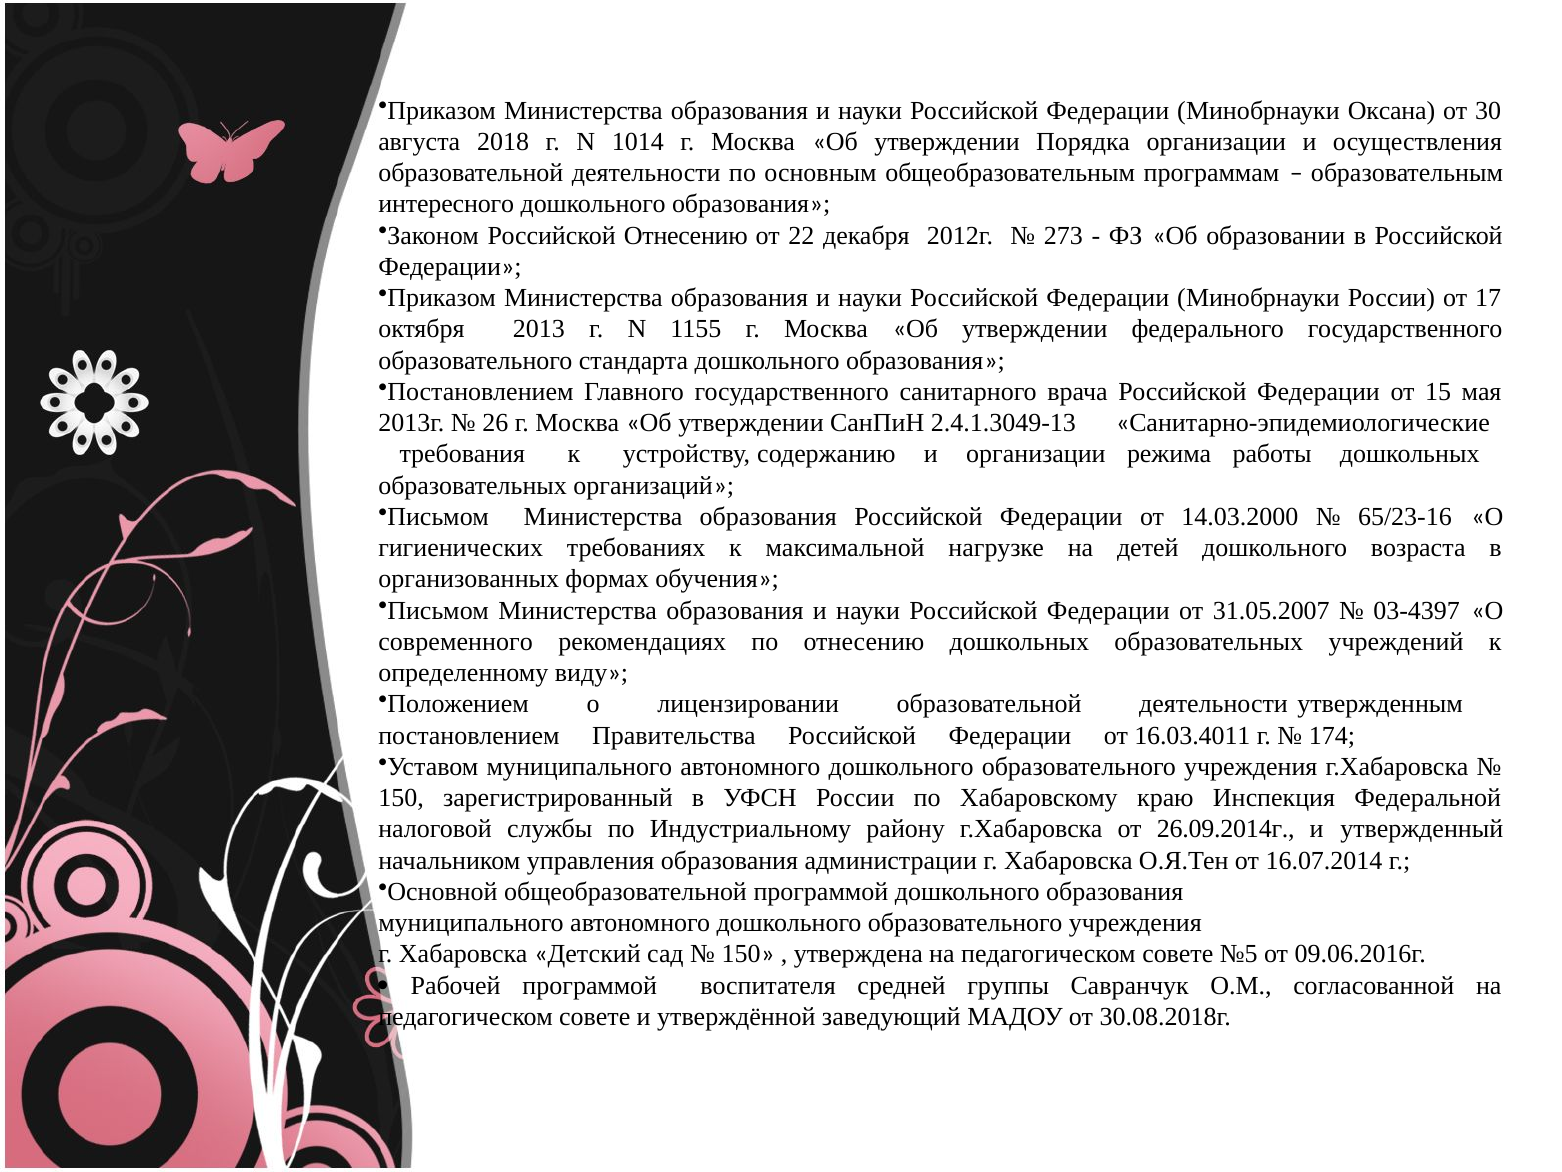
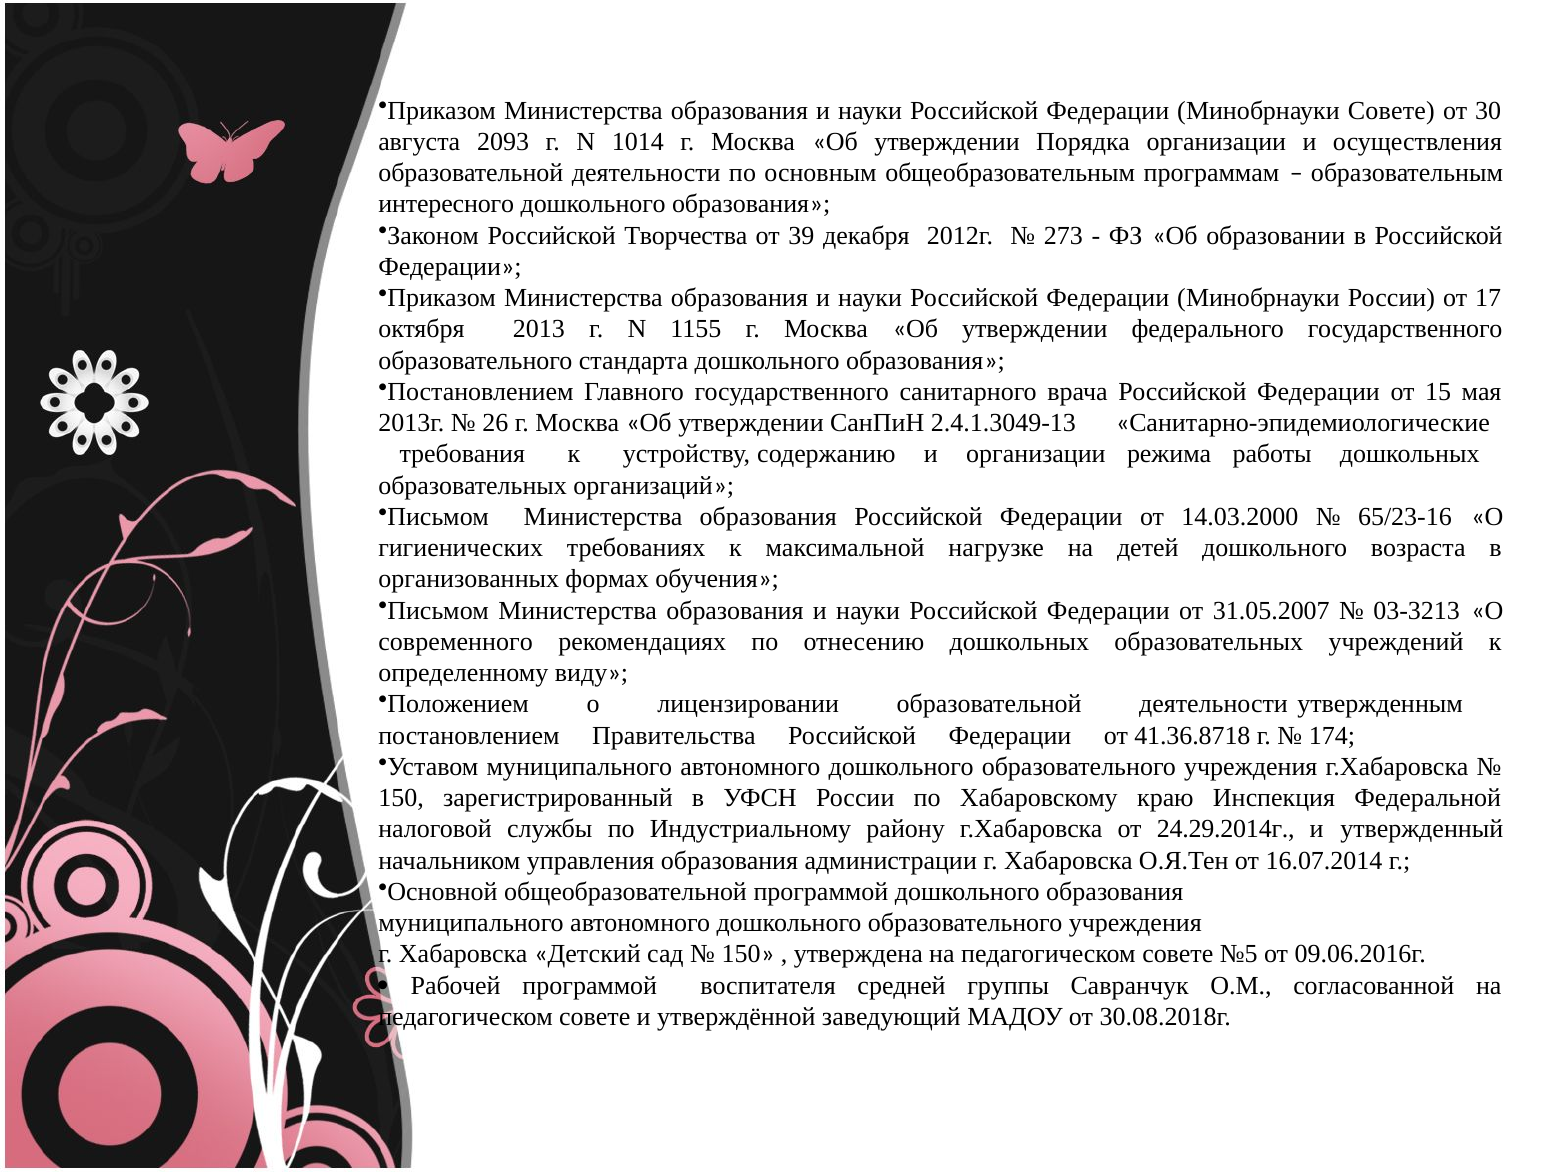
Минобрнауки Оксана: Оксана -> Совете (1391, 110)
2018: 2018 -> 2093 (503, 142)
Российской Отнесению: Отнесению -> Творчества (686, 235)
22: 22 -> 39 (801, 235)
03-4397: 03-4397 -> 03-3213 (1417, 610)
16.03.4011: 16.03.4011 -> 41.36.8718 (1192, 735)
26.09.2014г: 26.09.2014г -> 24.29.2014г (1226, 829)
